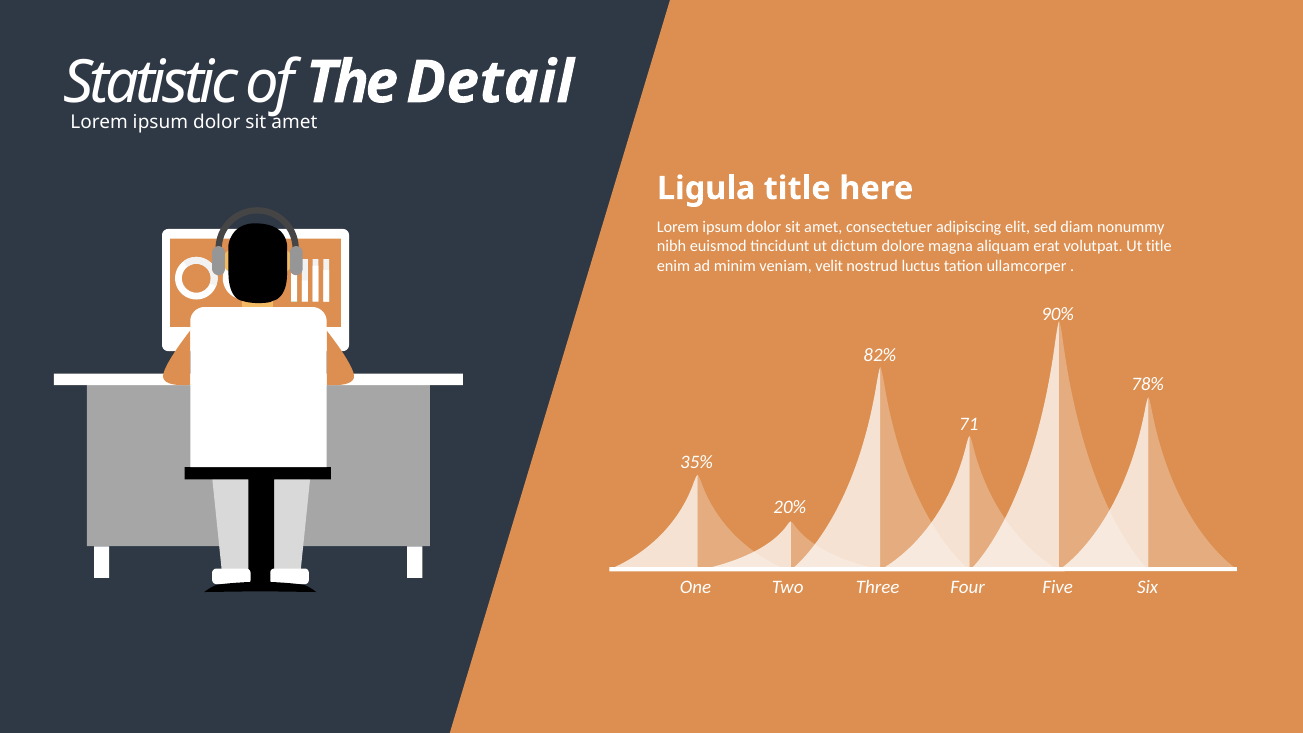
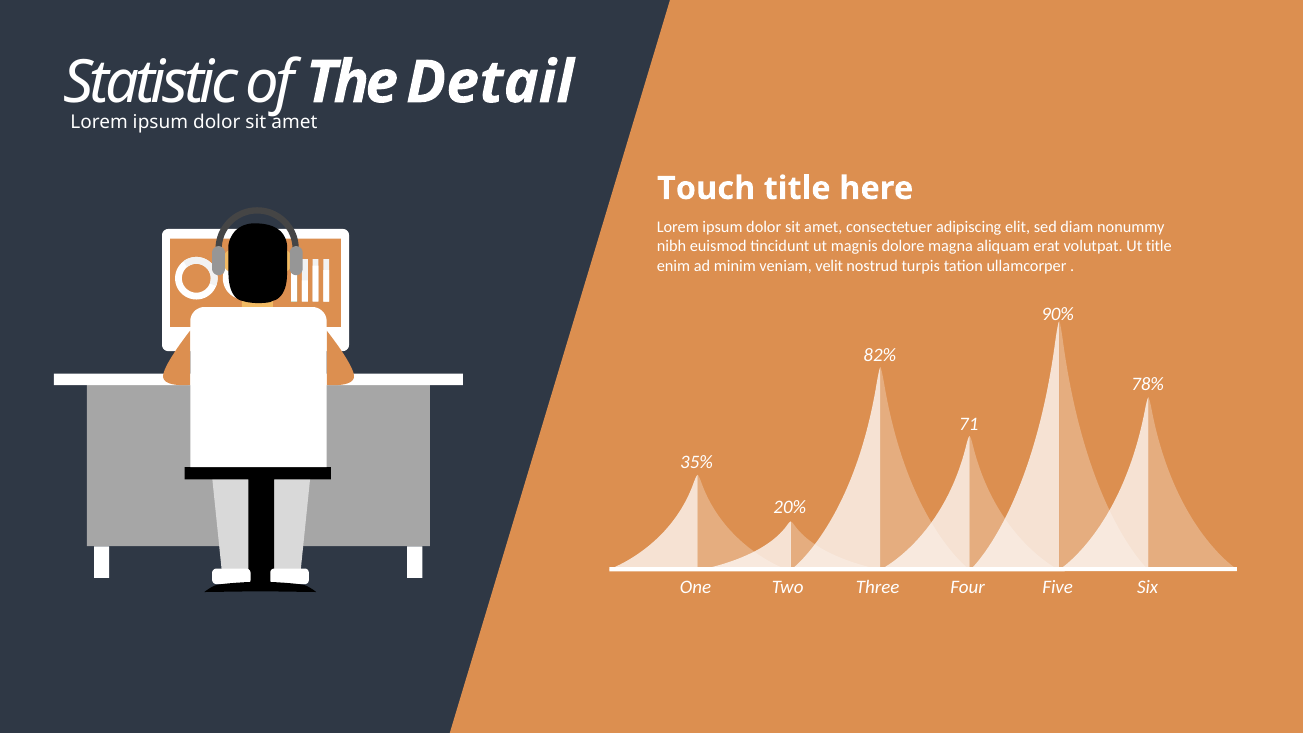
Ligula: Ligula -> Touch (706, 188)
dictum: dictum -> magnis (854, 246)
luctus: luctus -> turpis (921, 266)
